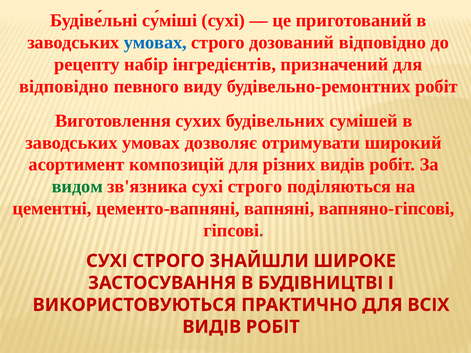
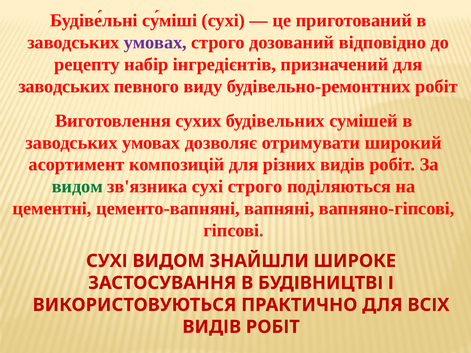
умовах colour: blue -> purple (155, 43)
відповідно: відповідно -> заводських (64, 87)
СТРОГО: СТРОГО -> ВИДОМ (169, 261)
